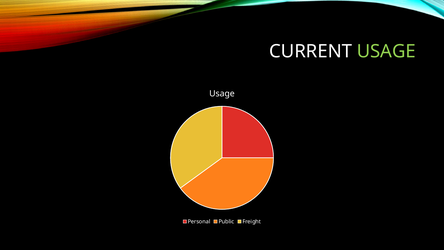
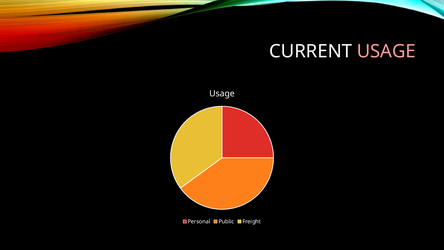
USAGE colour: light green -> pink (386, 51)
